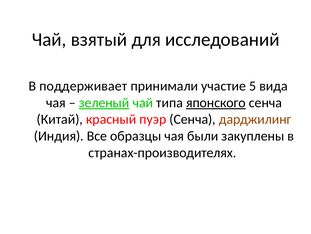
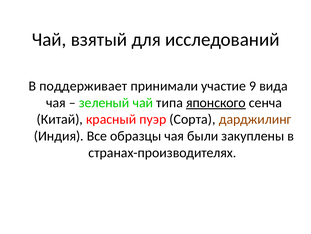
5: 5 -> 9 (253, 86)
зеленый underline: present -> none (104, 102)
пуэр Сенча: Сенча -> Сорта (193, 119)
